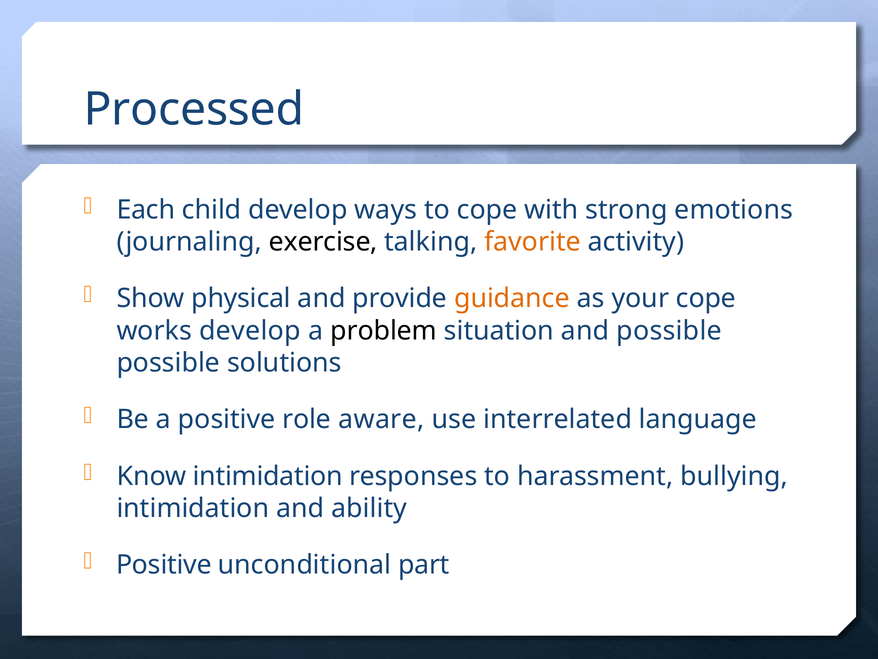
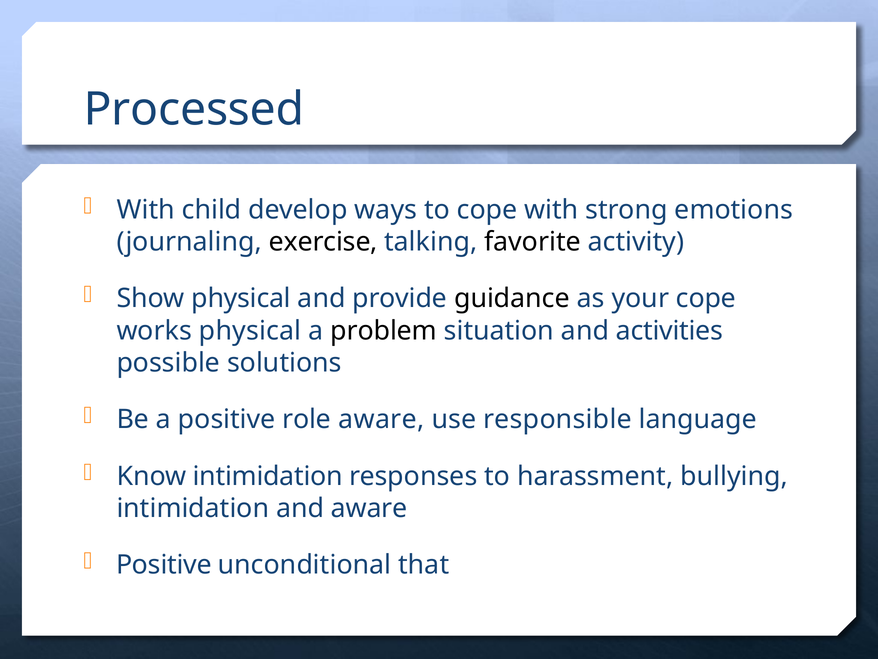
Each: Each -> With (146, 210)
favorite colour: orange -> black (533, 242)
guidance colour: orange -> black (512, 298)
works develop: develop -> physical (250, 331)
and possible: possible -> activities (669, 331)
interrelated: interrelated -> responsible (558, 419)
and ability: ability -> aware (369, 508)
part: part -> that (424, 565)
